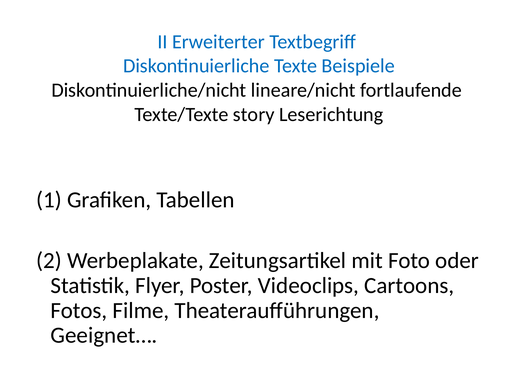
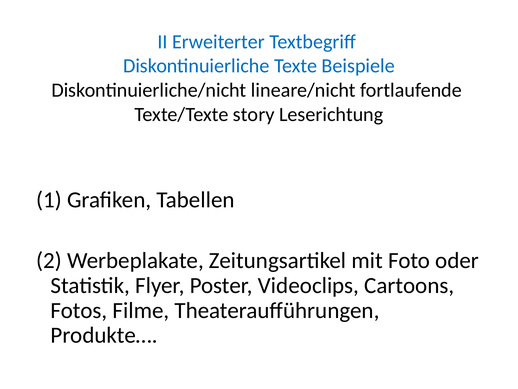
Geeignet…: Geeignet… -> Produkte… (104, 335)
